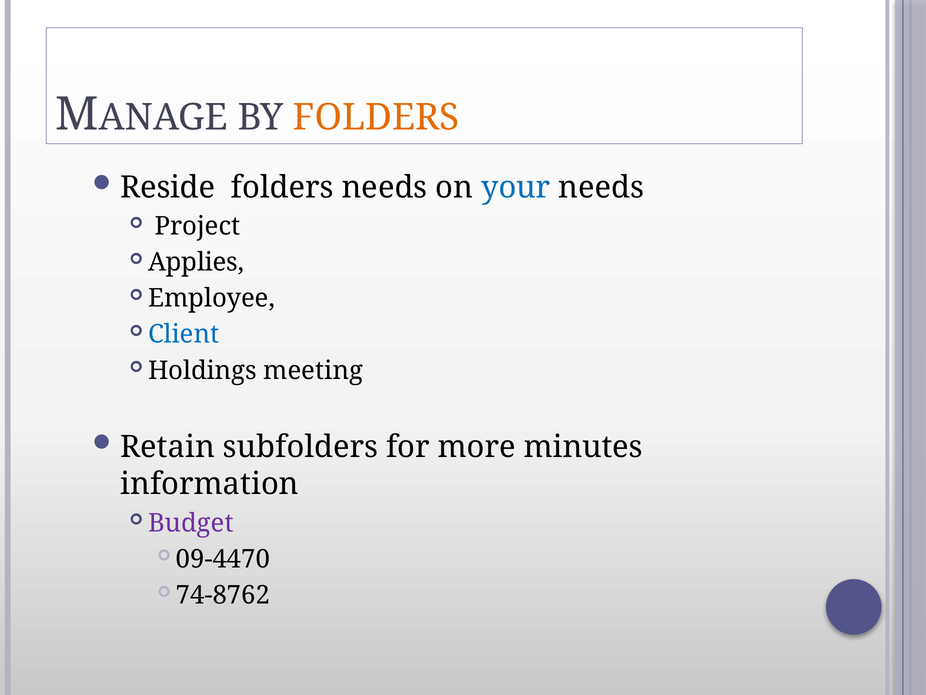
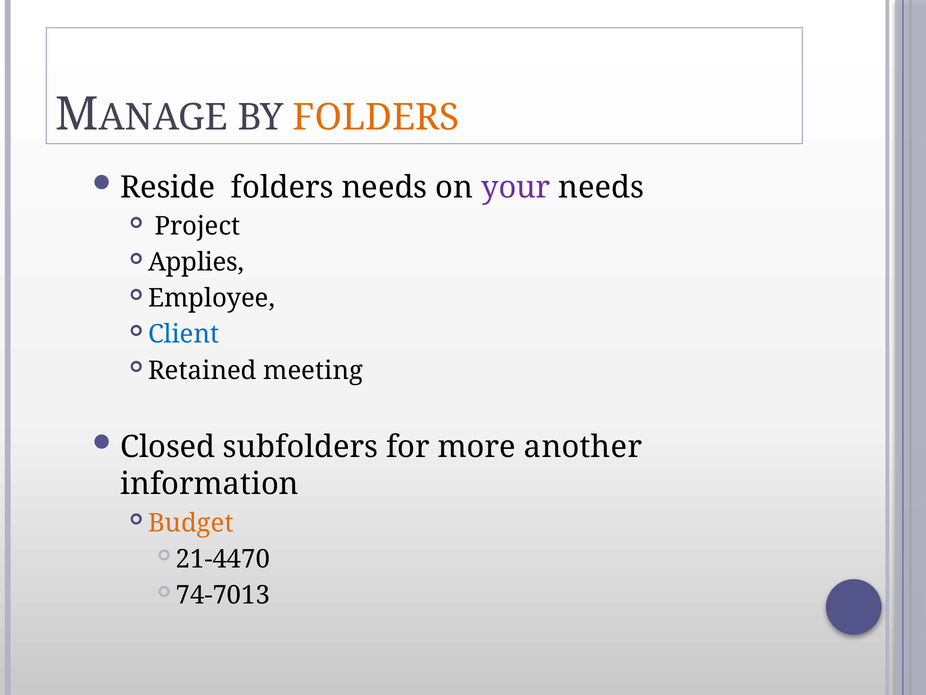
your colour: blue -> purple (516, 187)
Holdings: Holdings -> Retained (202, 370)
Retain: Retain -> Closed (168, 447)
minutes: minutes -> another (583, 447)
Budget colour: purple -> orange (191, 523)
09-4470: 09-4470 -> 21-4470 (223, 559)
74-8762: 74-8762 -> 74-7013 (223, 595)
